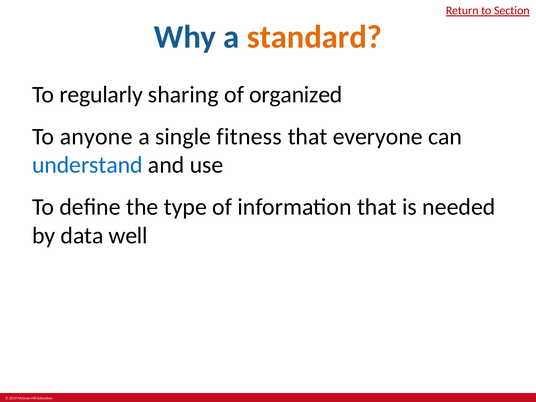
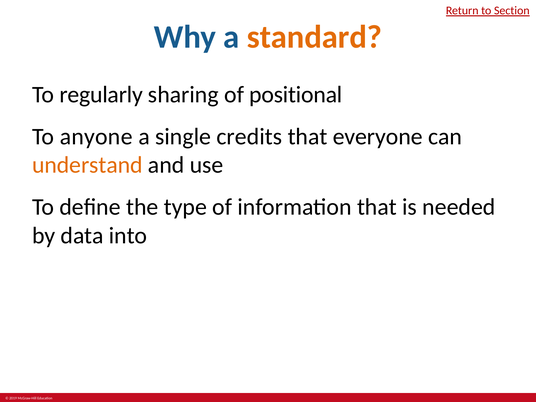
organized: organized -> positional (296, 95)
fitness: fitness -> credits (249, 137)
understand colour: blue -> orange (87, 165)
well: well -> into (128, 236)
